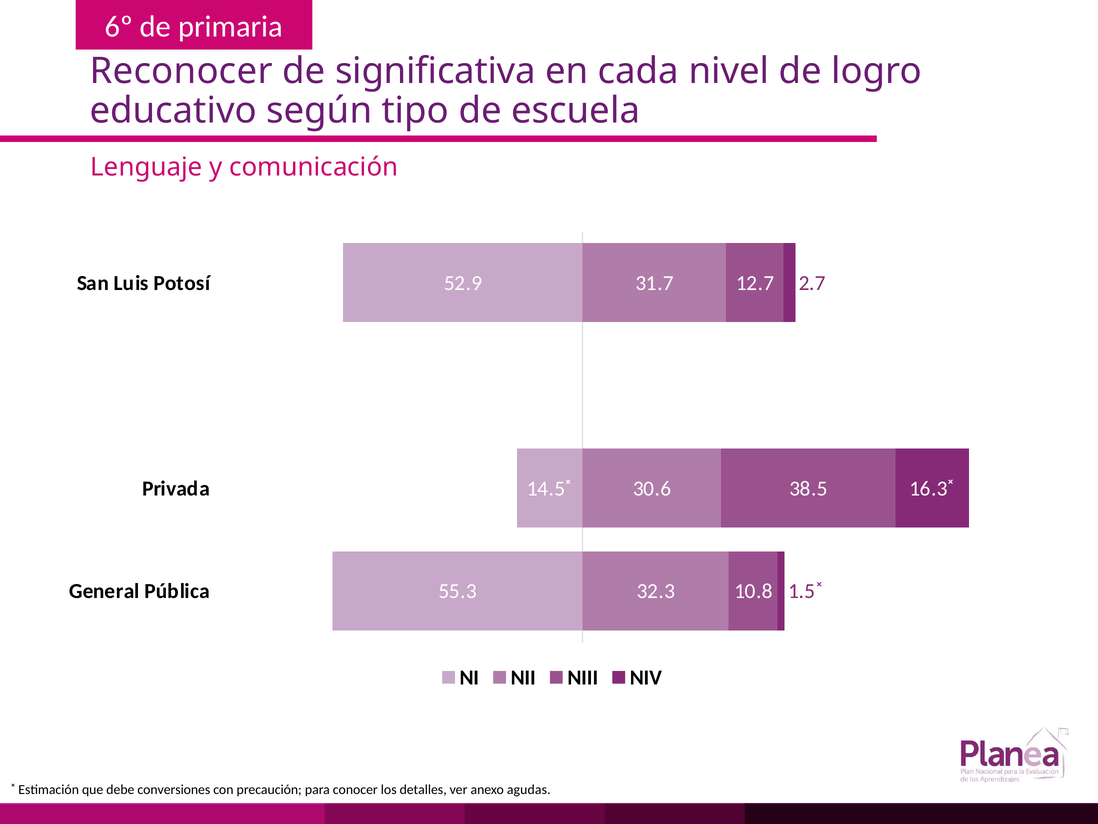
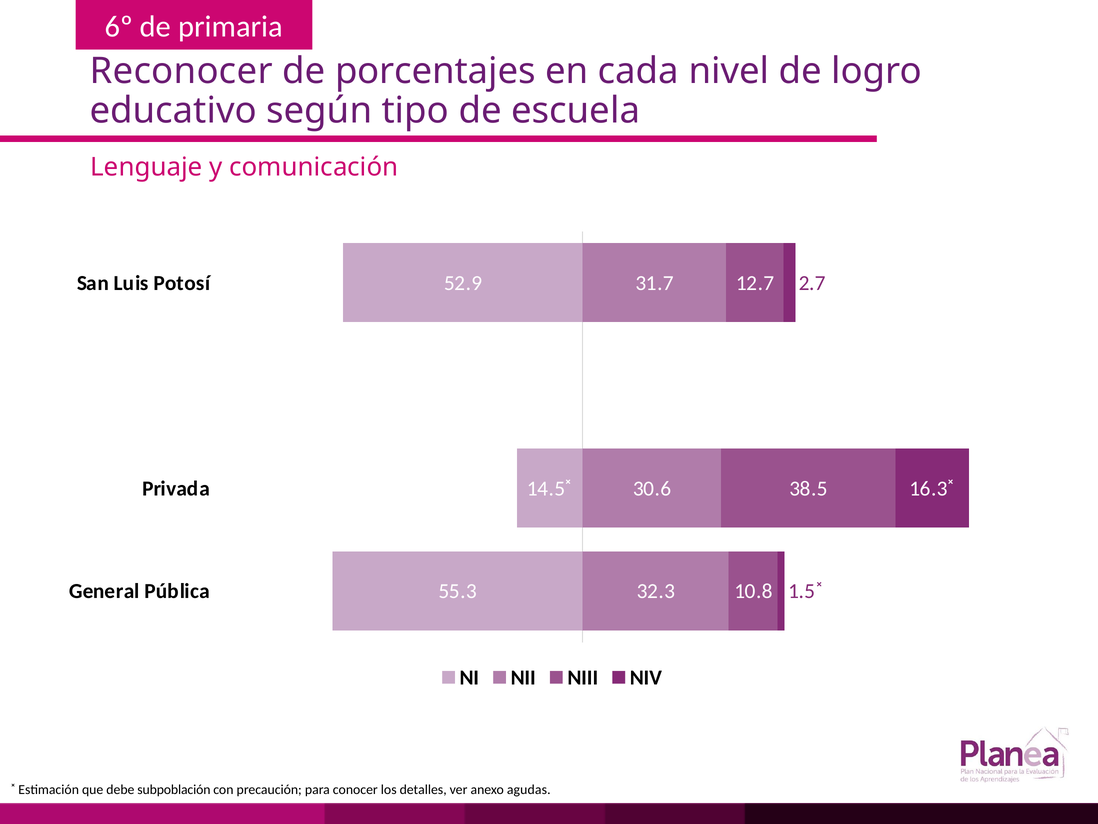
significativa: significativa -> porcentajes (435, 71)
conversiones: conversiones -> subpoblación (174, 789)
